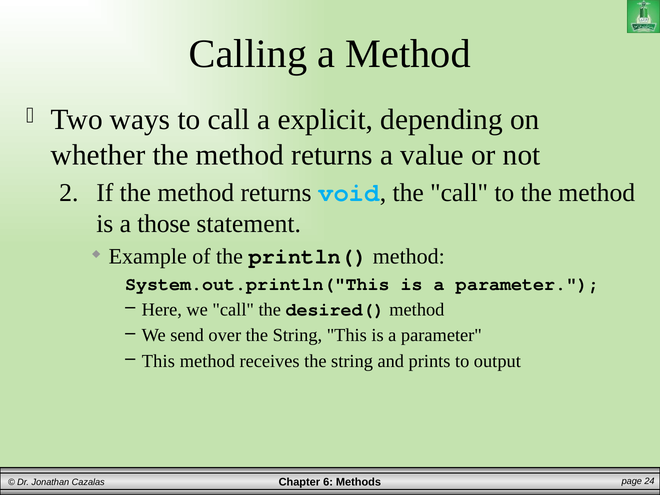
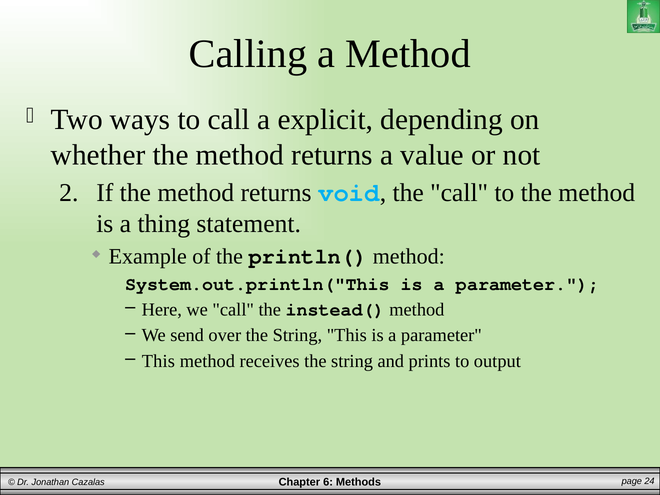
those: those -> thing (164, 224)
desired(: desired( -> instead( (335, 310)
